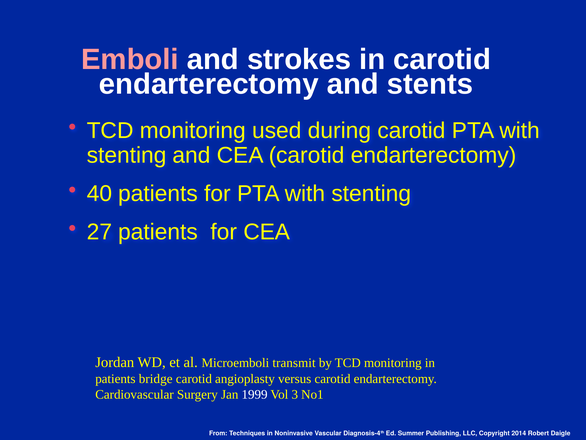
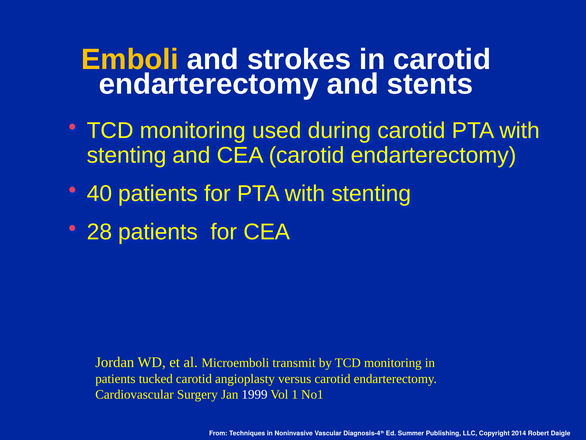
Emboli colour: pink -> yellow (130, 59)
27: 27 -> 28 (99, 232)
bridge: bridge -> tucked (156, 378)
3: 3 -> 1 (295, 394)
